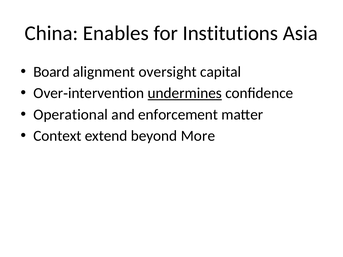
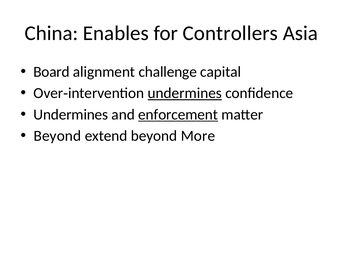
Institutions: Institutions -> Controllers (230, 33)
oversight: oversight -> challenge (168, 72)
Operational: Operational -> Undermines (71, 115)
enforcement underline: none -> present (178, 115)
Context: Context -> Beyond (57, 136)
